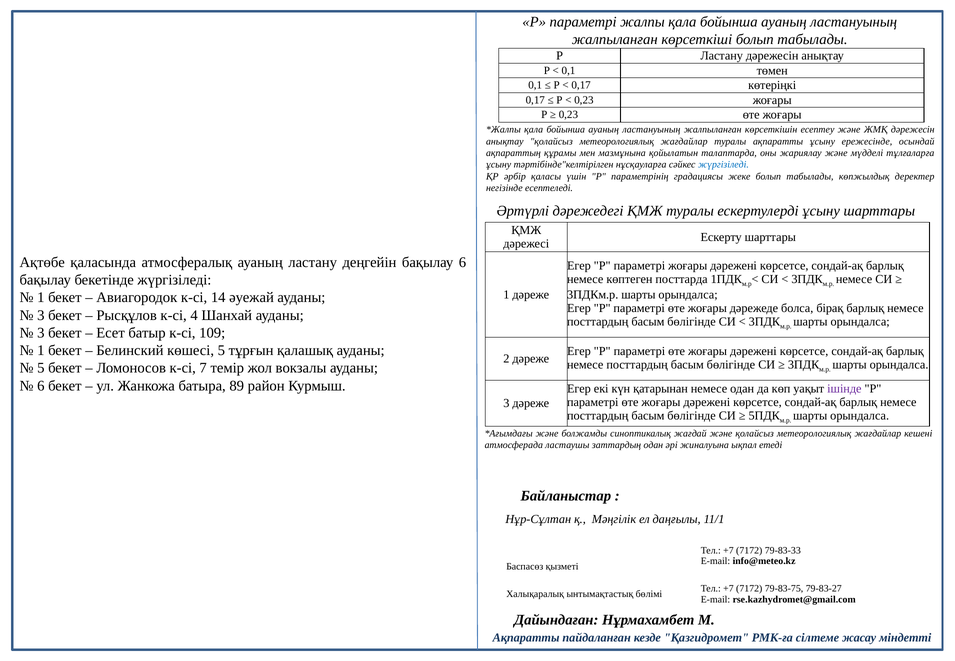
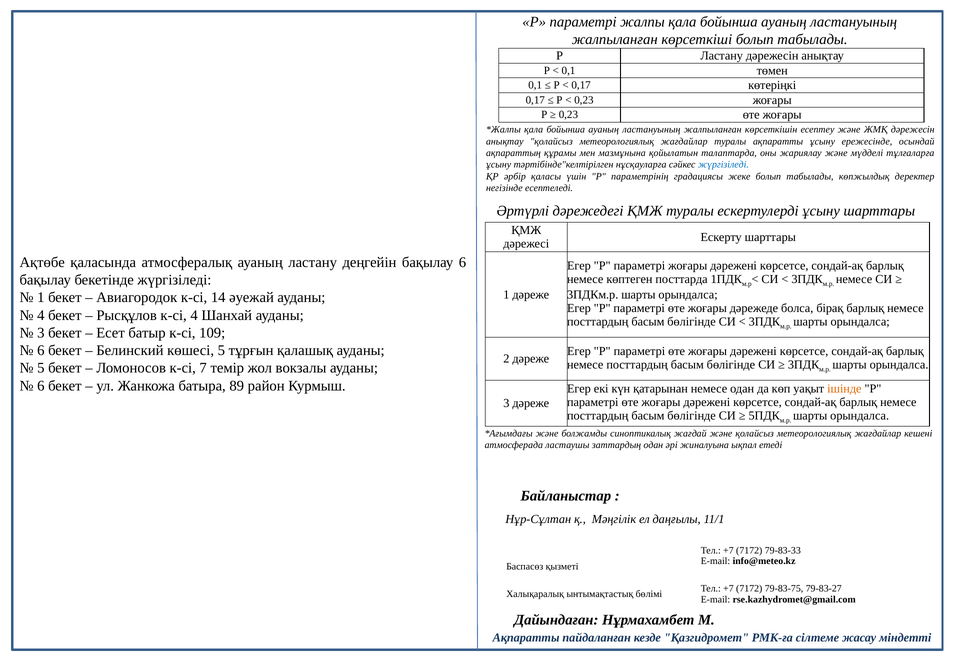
3: 3 -> 4 (41, 315)
1: 1 -> 6 (41, 351)
ішінде colour: purple -> orange (844, 389)
